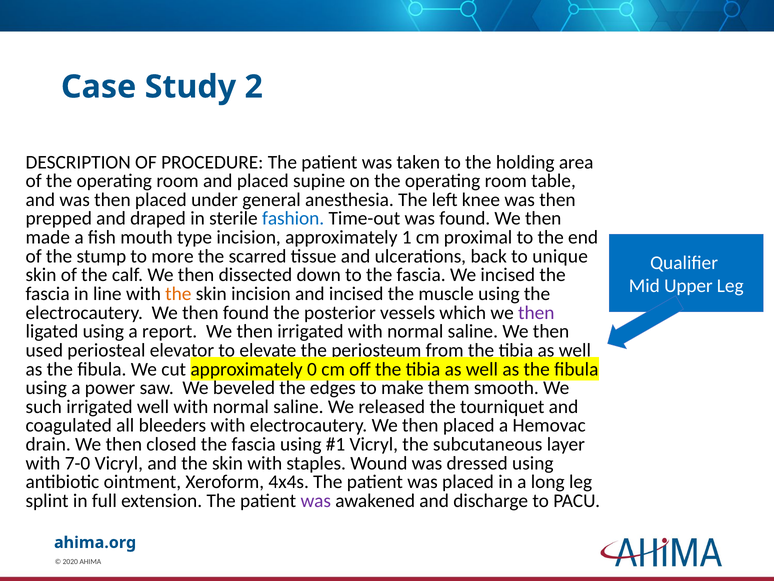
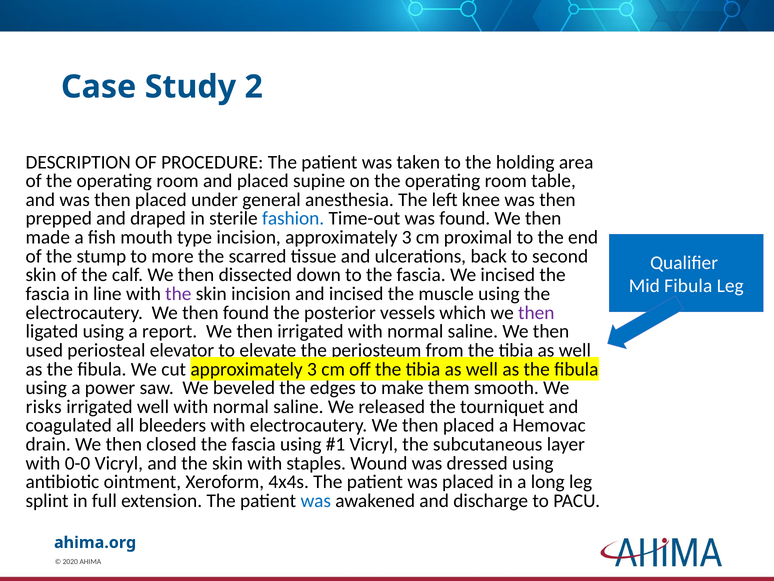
incision approximately 1: 1 -> 3 (407, 237)
unique: unique -> second (560, 256)
Mid Upper: Upper -> Fibula (688, 286)
the colour: orange -> purple (178, 294)
cut approximately 0: 0 -> 3 (312, 369)
such: such -> risks (44, 406)
7-0: 7-0 -> 0-0 (78, 463)
was colour: purple -> blue (316, 500)
